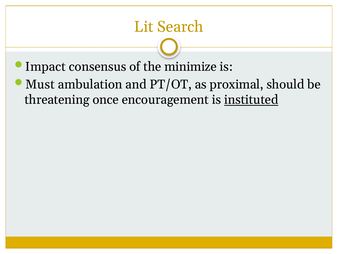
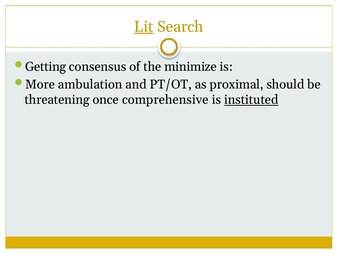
Lit underline: none -> present (144, 27)
Impact: Impact -> Getting (46, 67)
Must: Must -> More (40, 84)
encouragement: encouragement -> comprehensive (165, 100)
